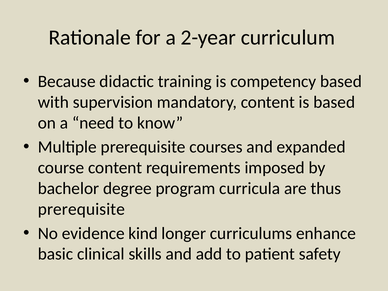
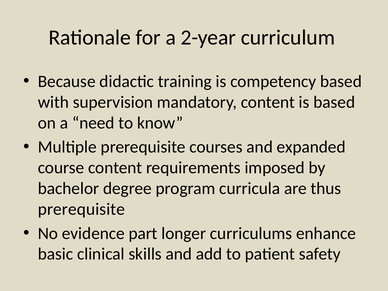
kind: kind -> part (143, 233)
